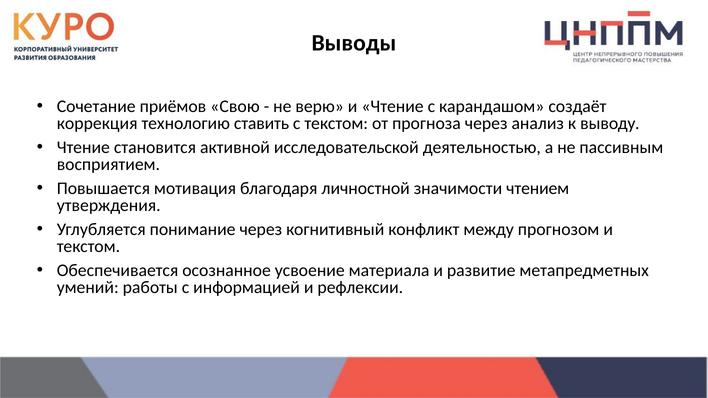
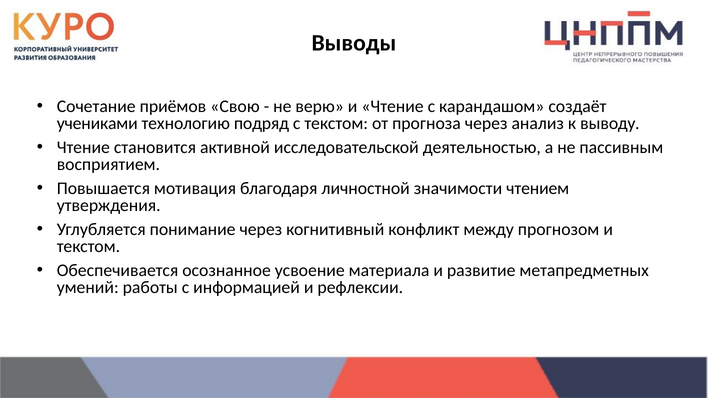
коррекция: коррекция -> учениками (97, 124)
ставить: ставить -> подряд (262, 124)
